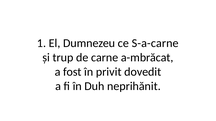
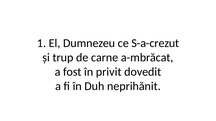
S-a-carne: S-a-carne -> S-a-crezut (155, 43)
